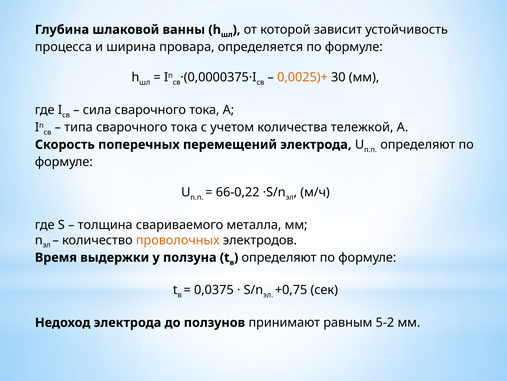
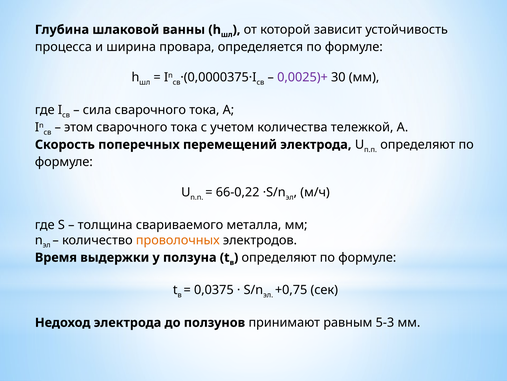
0,0025)+ colour: orange -> purple (303, 77)
типа: типа -> этом (79, 127)
5-2: 5-2 -> 5-3 (385, 322)
